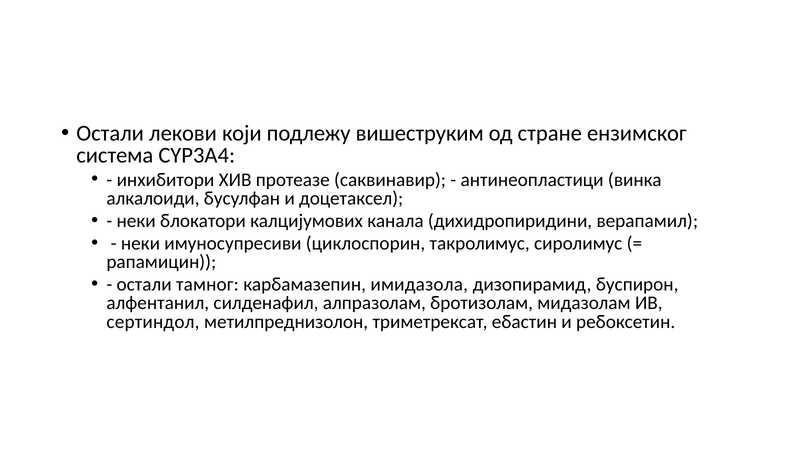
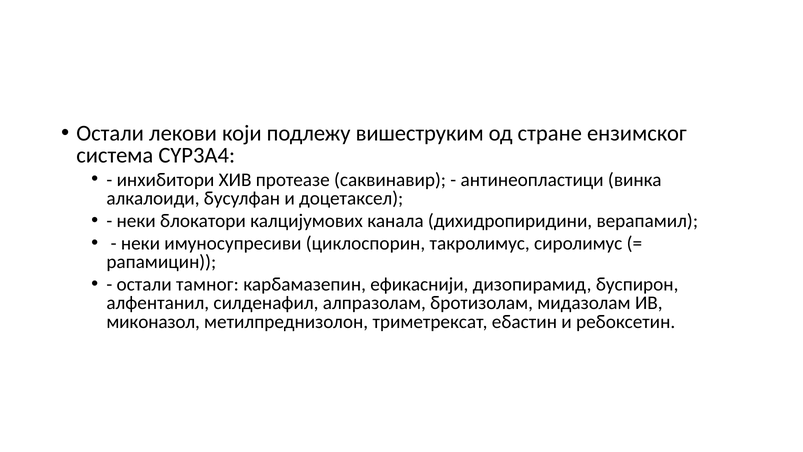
имидазола: имидазола -> ефикаснији (419, 284)
сертиндол: сертиндол -> миконазол (153, 322)
